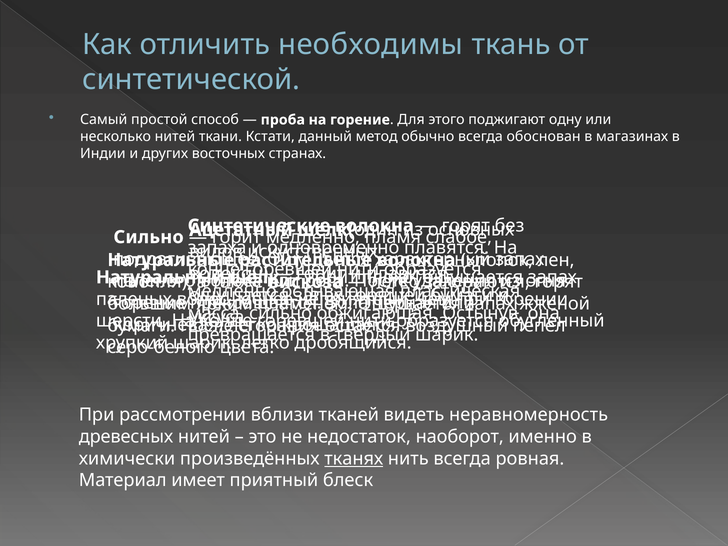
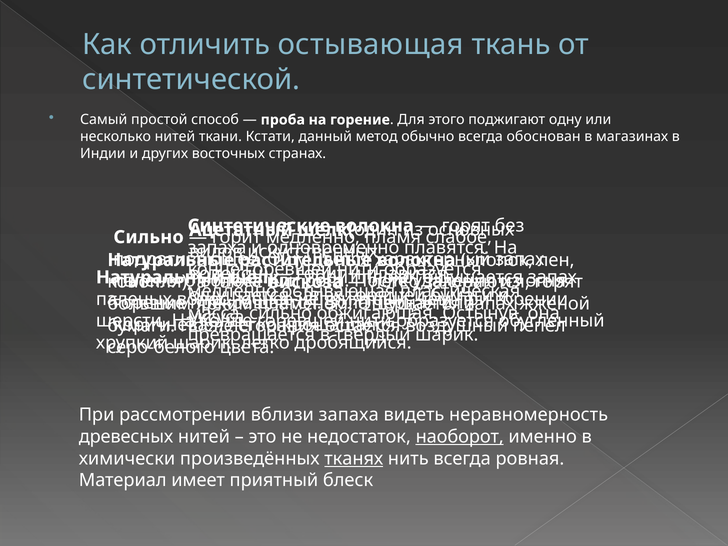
отличить необходимы: необходимы -> остывающая (371, 44)
вблизи тканей: тканей -> запаха (349, 415)
наоборот underline: none -> present (460, 437)
